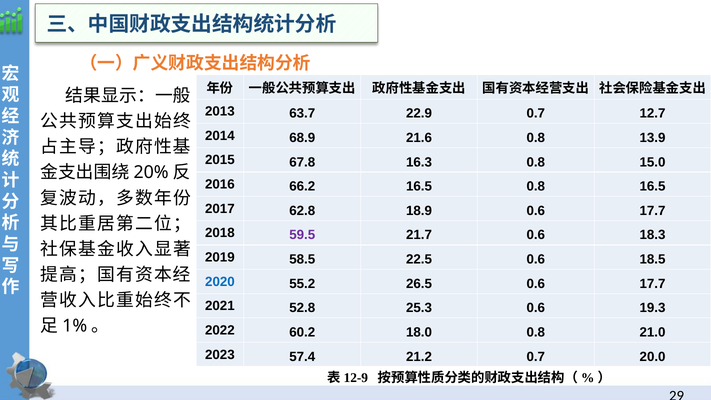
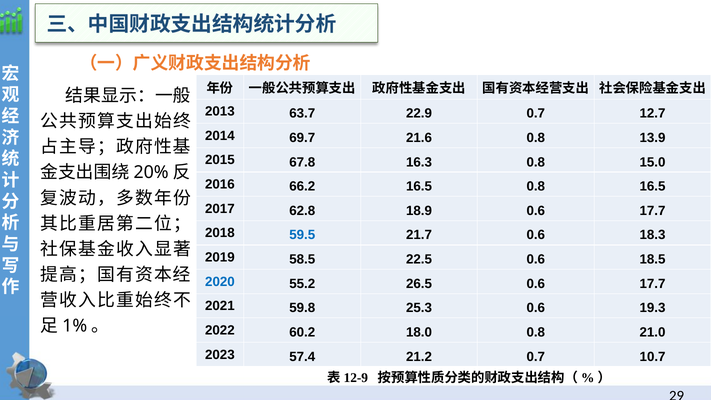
68.9: 68.9 -> 69.7 (302, 138)
59.5 colour: purple -> blue (302, 235)
52.8: 52.8 -> 59.8 (302, 308)
20.0: 20.0 -> 10.7 (653, 357)
